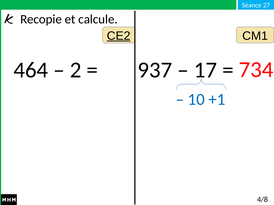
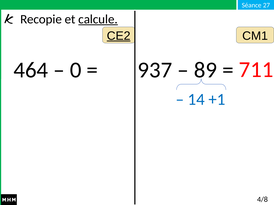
calcule underline: none -> present (98, 19)
2: 2 -> 0 (76, 70)
17: 17 -> 89 (205, 70)
734: 734 -> 711 (256, 70)
10: 10 -> 14 (196, 100)
